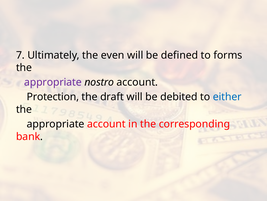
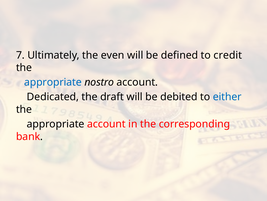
forms: forms -> credit (228, 55)
appropriate colour: purple -> blue (53, 82)
Protection: Protection -> Dedicated (53, 97)
